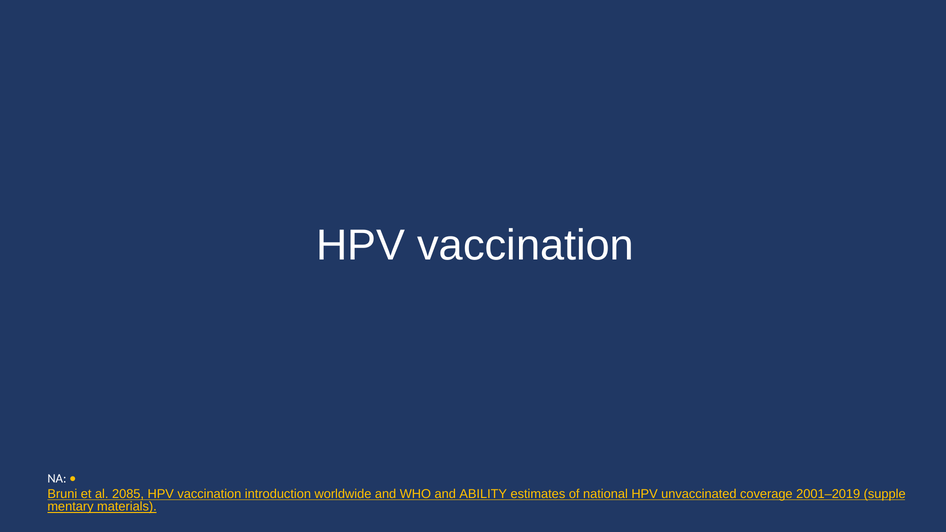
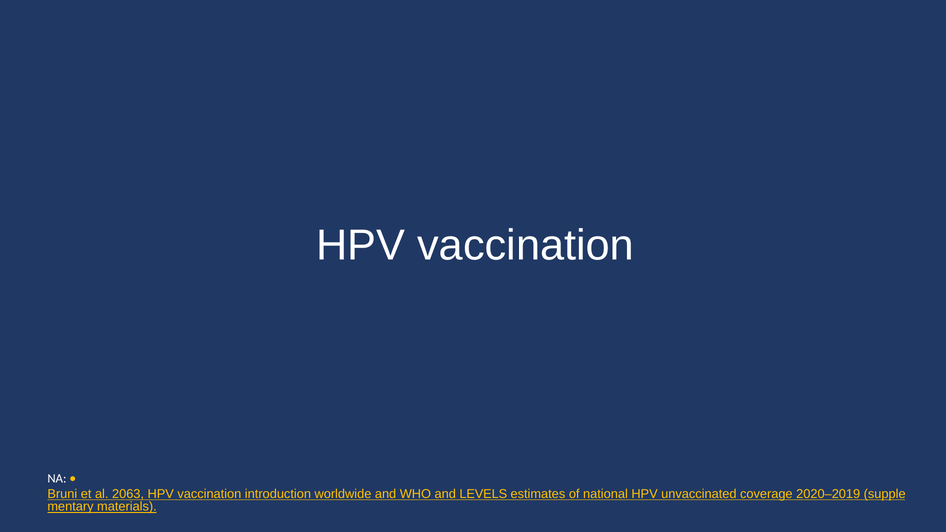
2085: 2085 -> 2063 (128, 494)
ABILITY: ABILITY -> LEVELS (483, 494)
2001–2019: 2001–2019 -> 2020–2019 (828, 494)
